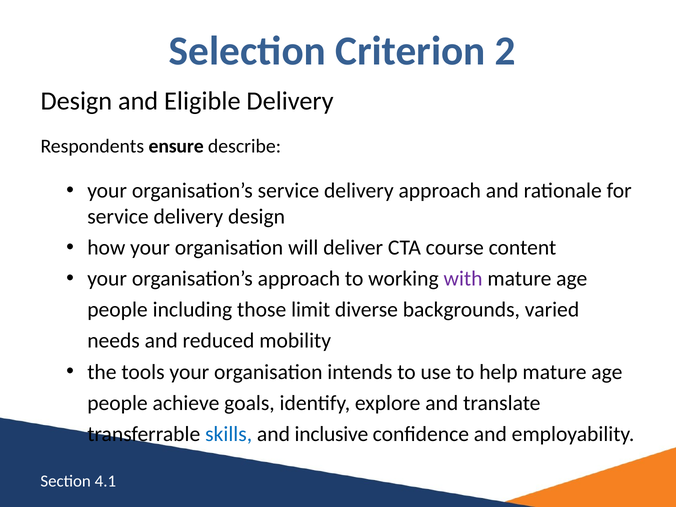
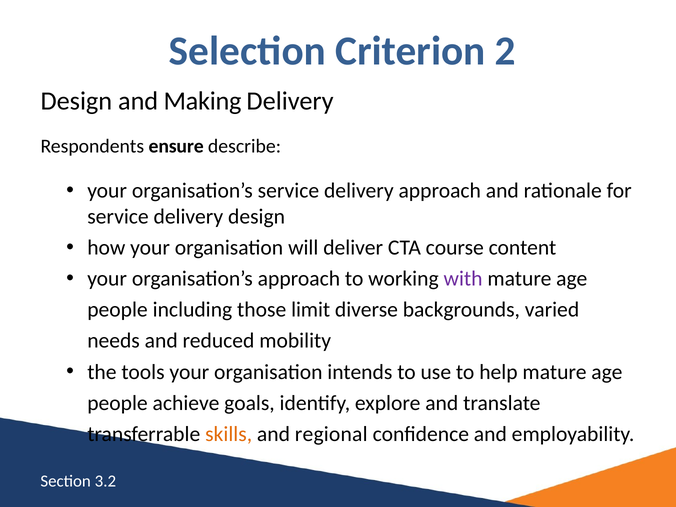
Eligible: Eligible -> Making (202, 101)
skills colour: blue -> orange (229, 434)
inclusive: inclusive -> regional (331, 434)
4.1: 4.1 -> 3.2 (105, 481)
